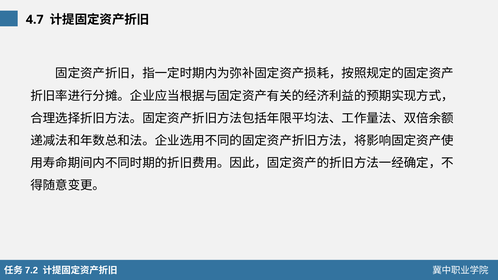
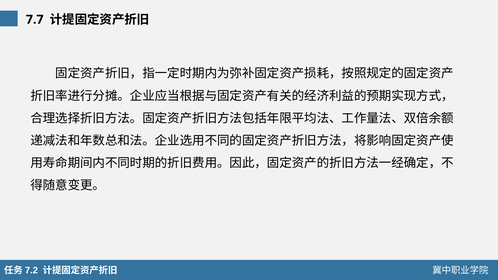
4.7: 4.7 -> 7.7 (35, 20)
